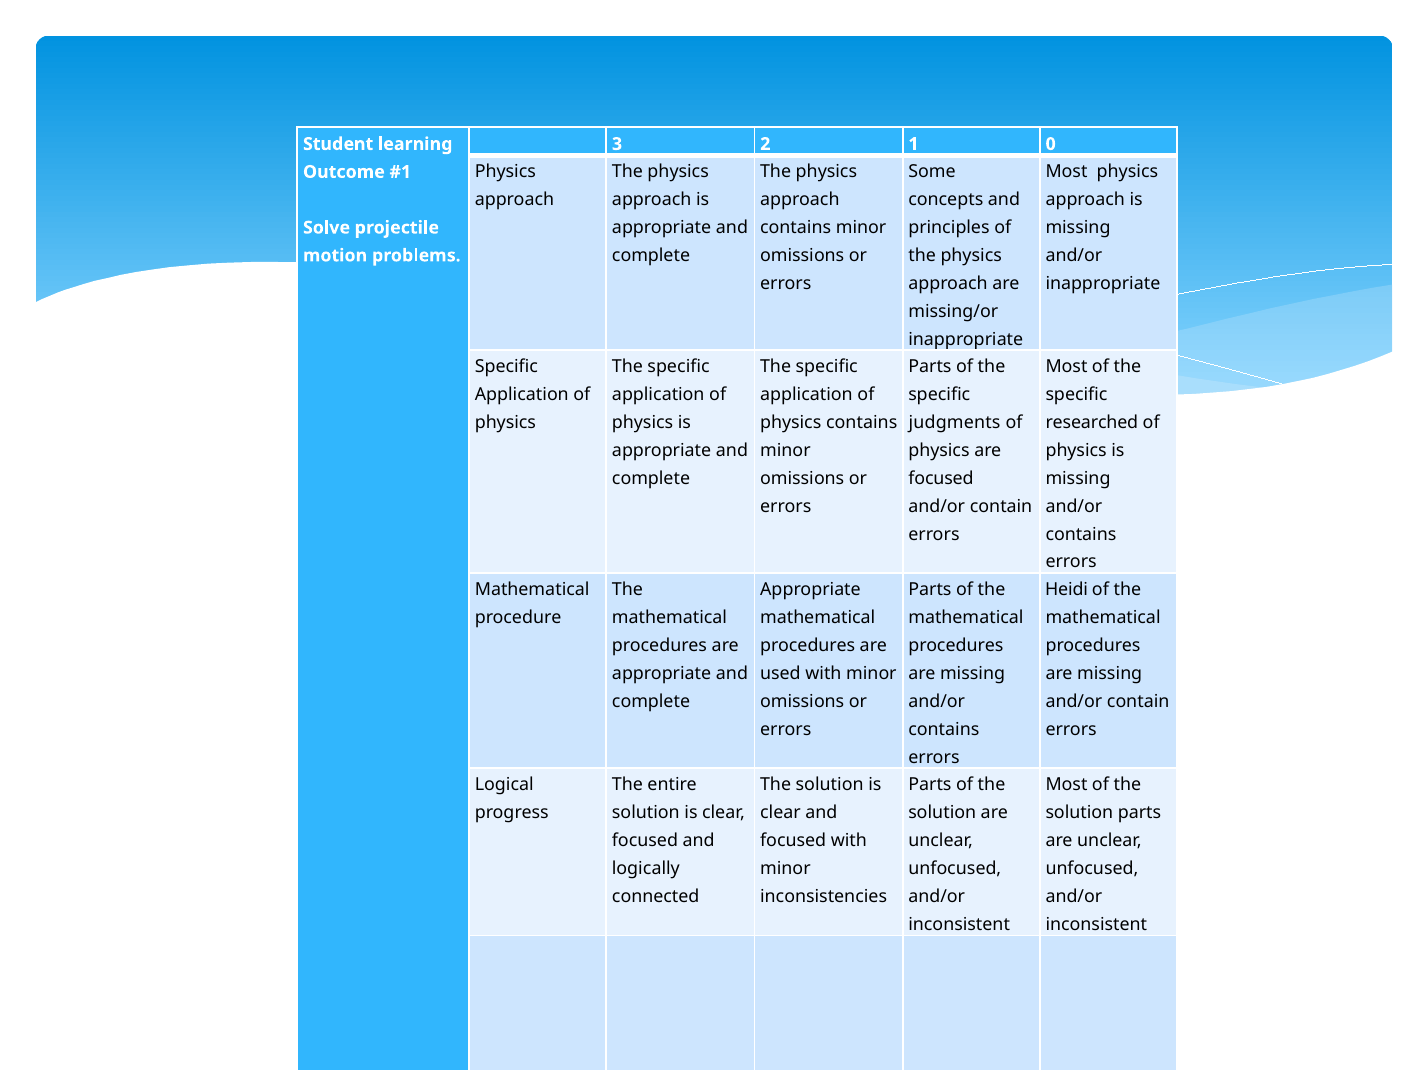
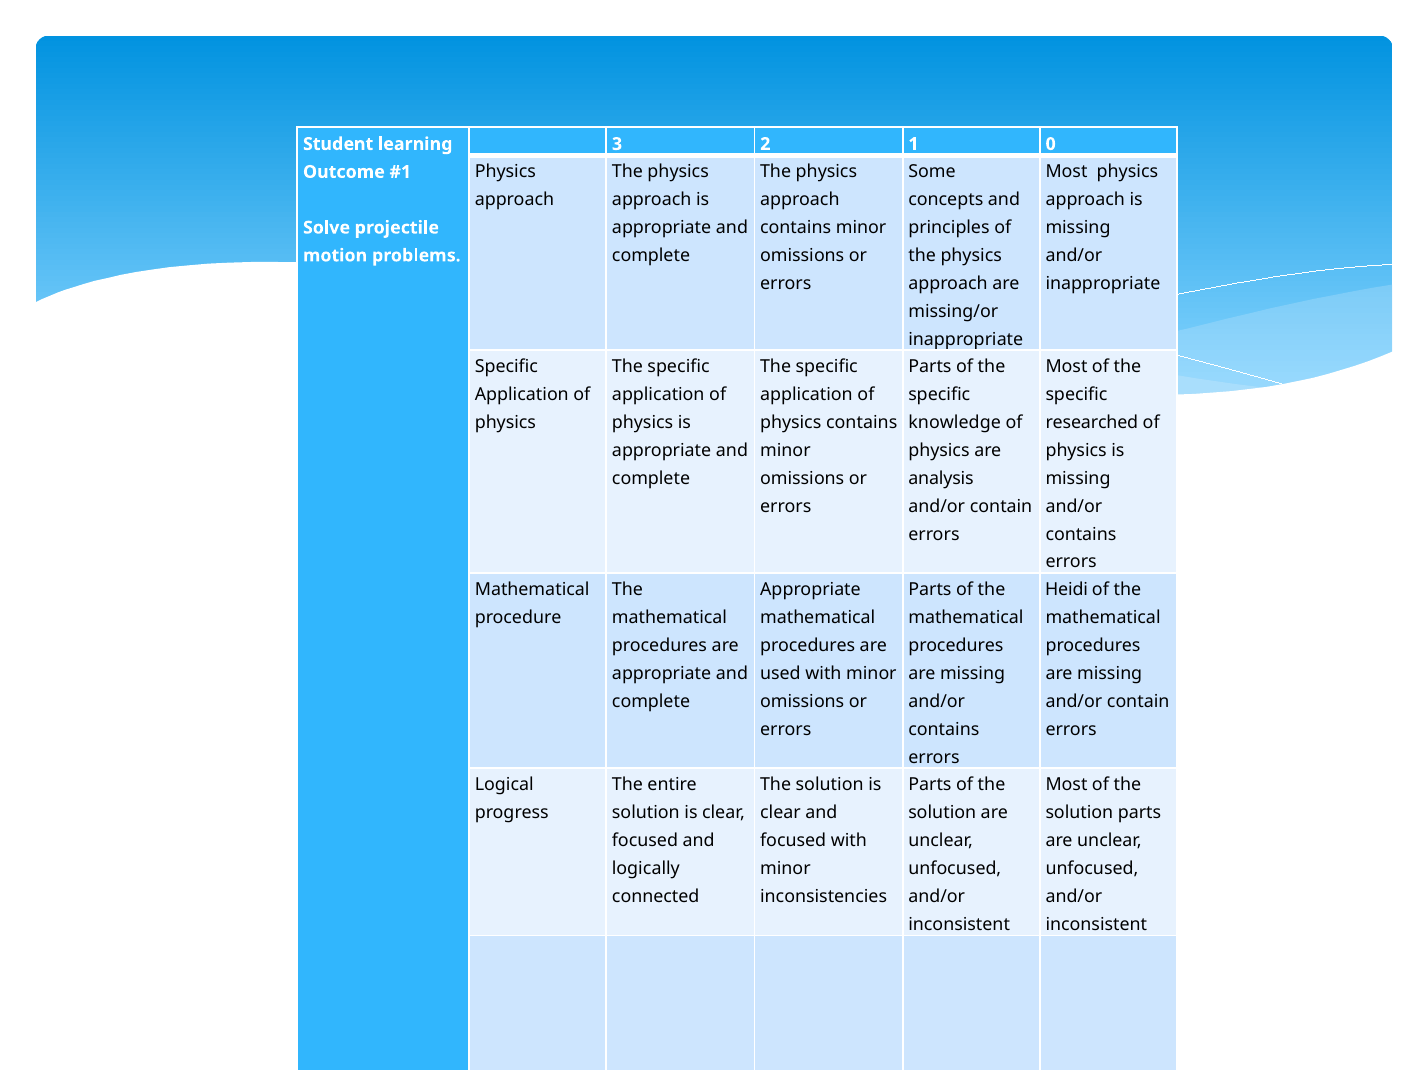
judgments: judgments -> knowledge (955, 423)
focused: focused -> analysis (941, 479)
